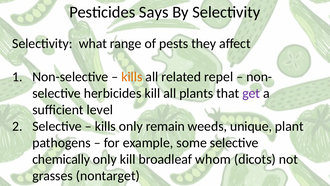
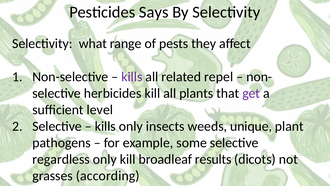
kills colour: orange -> purple (132, 77)
remain: remain -> insects (165, 126)
chemically: chemically -> regardless (61, 159)
whom: whom -> results (213, 159)
nontarget: nontarget -> according (108, 176)
